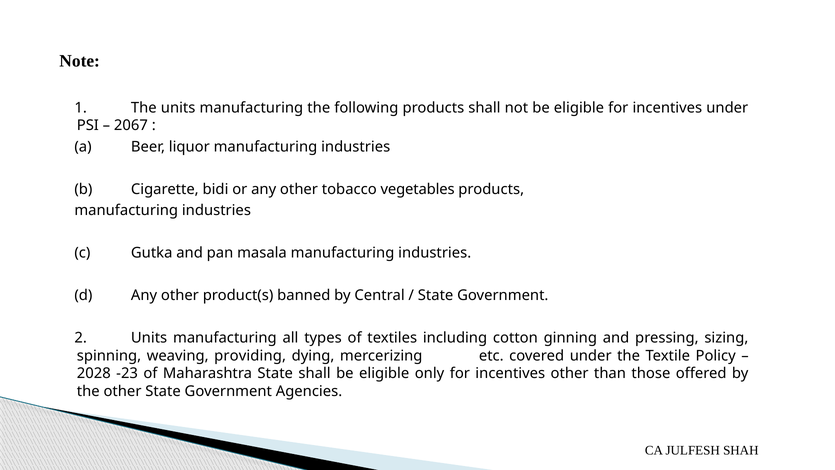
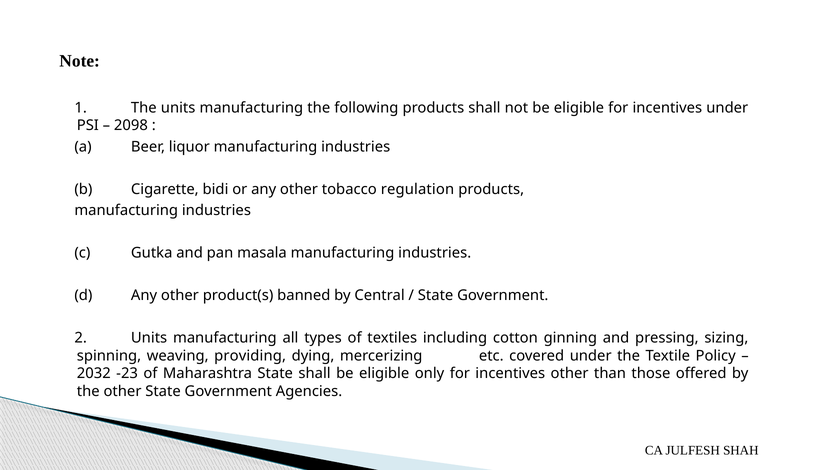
2067: 2067 -> 2098 (131, 125)
vegetables: vegetables -> regulation (417, 189)
2028: 2028 -> 2032 (94, 373)
